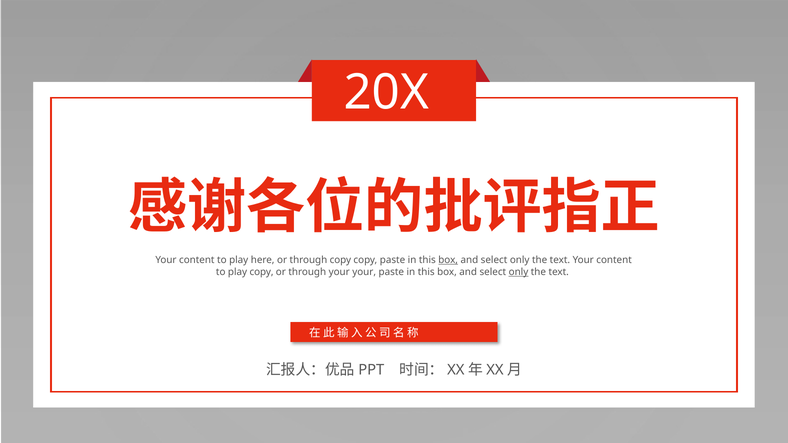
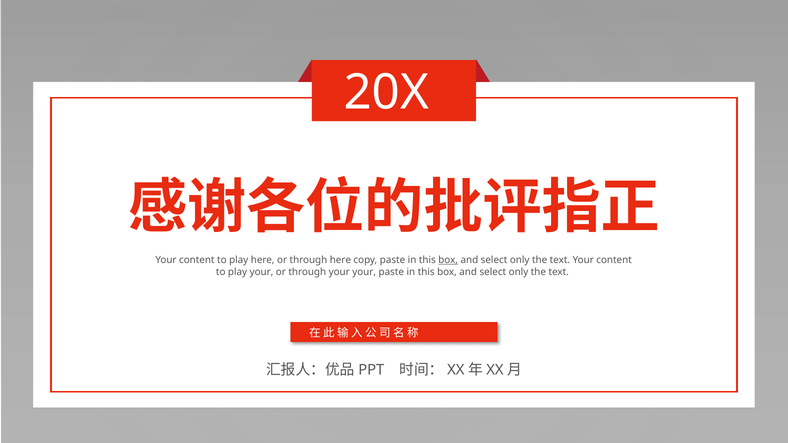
through copy: copy -> here (340, 260)
play copy: copy -> your (262, 272)
only underline: present -> none (518, 272)
